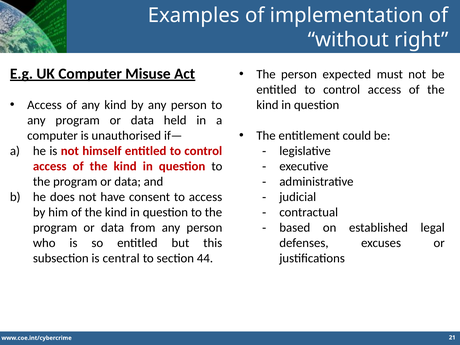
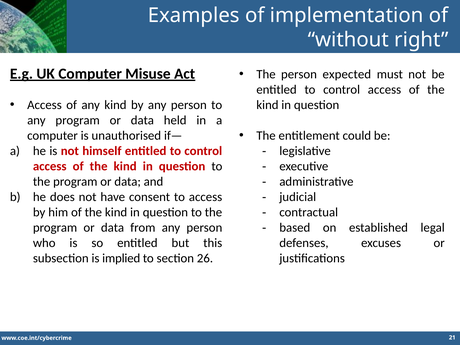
central: central -> implied (121, 258)
44: 44 -> 26 (205, 258)
